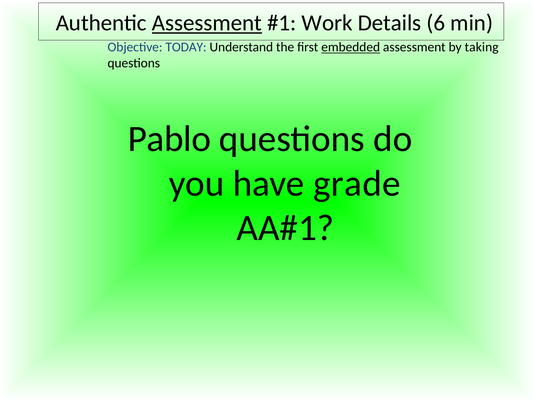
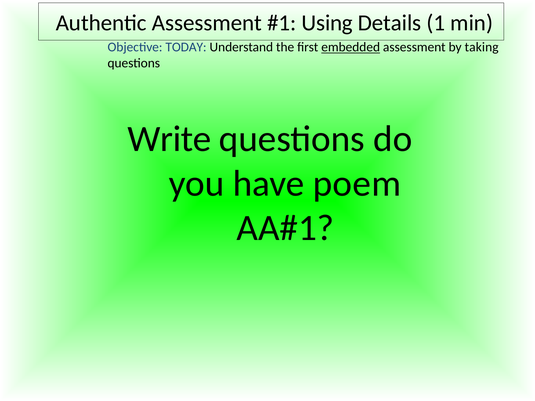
Assessment underline: present -> none (207, 23)
Work: Work -> Using (327, 23)
6: 6 -> 1 (436, 23)
Pablo: Pablo -> Write (169, 139)
grade: grade -> poem (357, 184)
